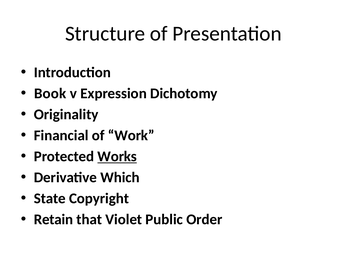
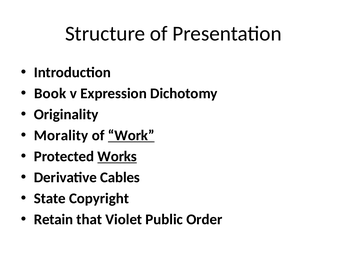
Financial: Financial -> Morality (61, 136)
Work underline: none -> present (131, 136)
Which: Which -> Cables (120, 178)
